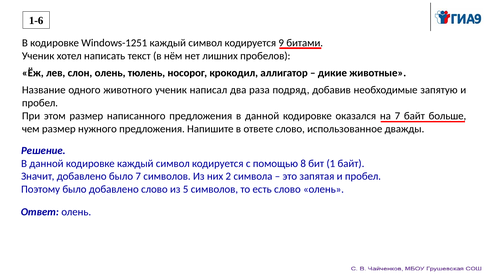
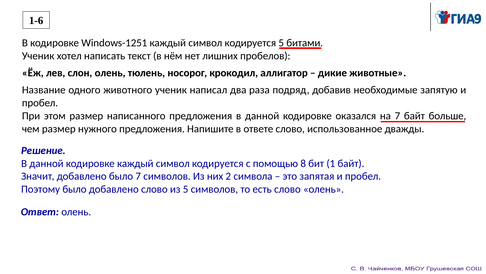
кодируется 9: 9 -> 5 (281, 43)
